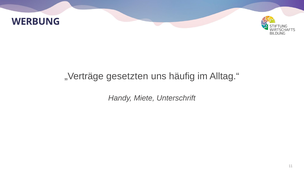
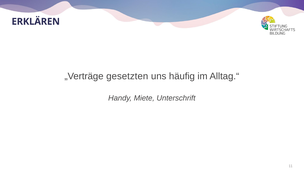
WERBUNG: WERBUNG -> ERKLÄREN (36, 22)
